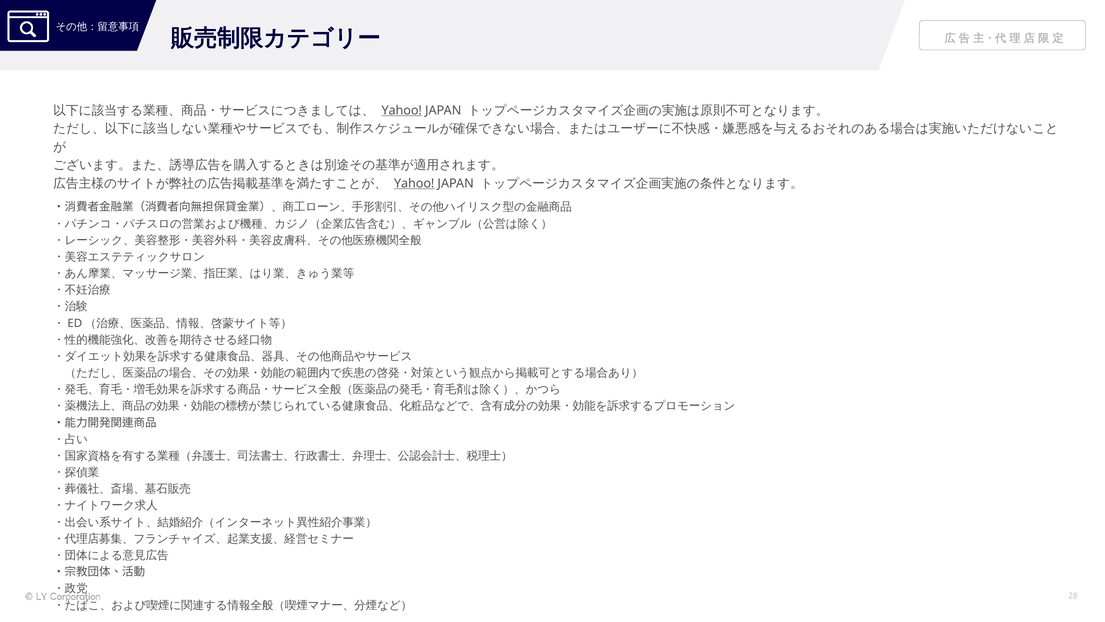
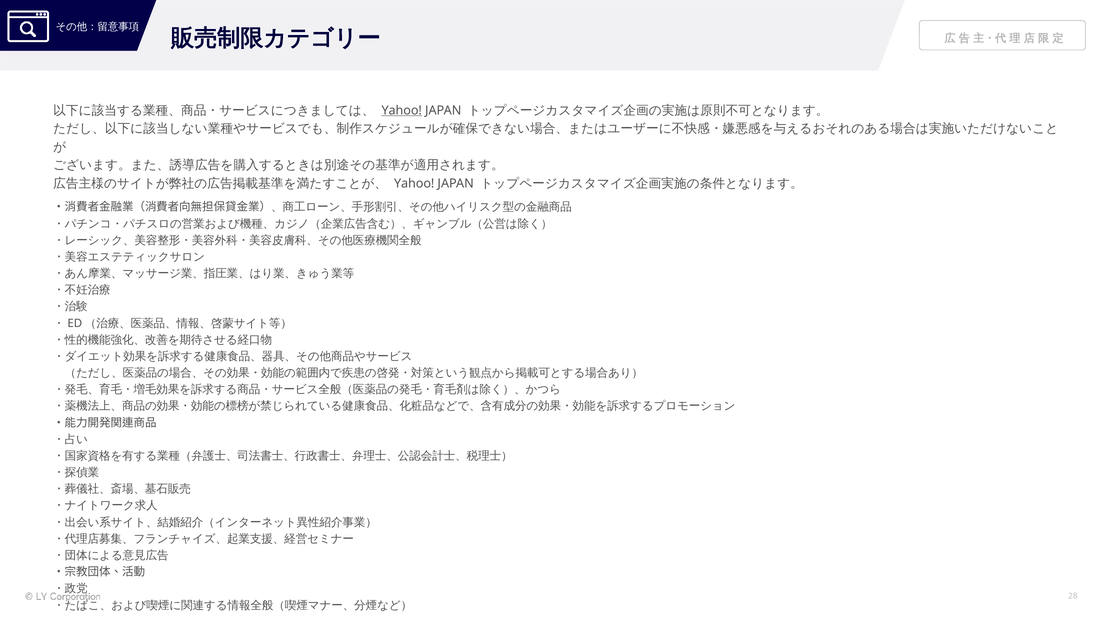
Yahoo underline: present -> none (414, 183)
